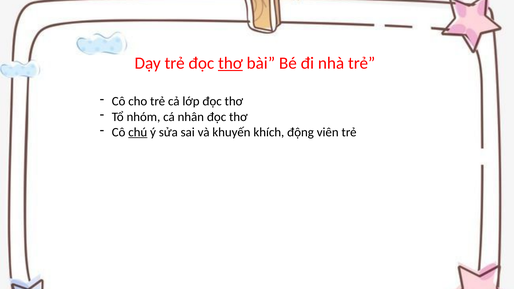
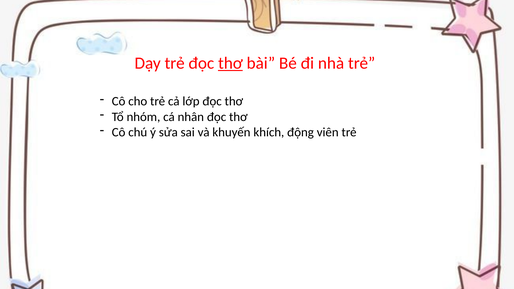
chú underline: present -> none (138, 132)
